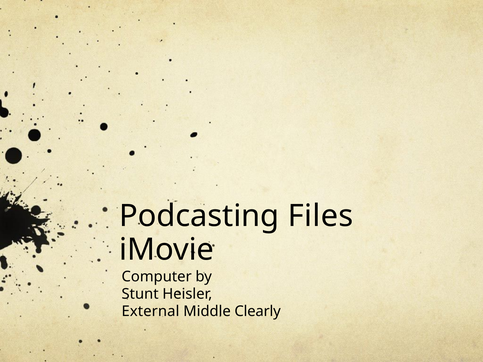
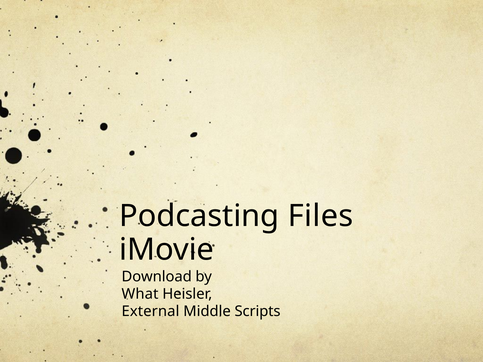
Computer: Computer -> Download (157, 277)
Stunt: Stunt -> What (140, 294)
Clearly: Clearly -> Scripts (258, 312)
